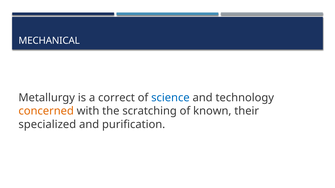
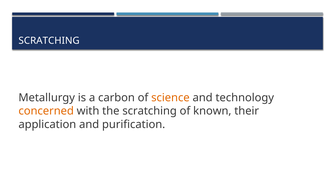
MECHANICAL: MECHANICAL -> SCRATCHING (49, 41)
correct: correct -> carbon (116, 98)
science colour: blue -> orange (170, 98)
specialized: specialized -> application (47, 125)
